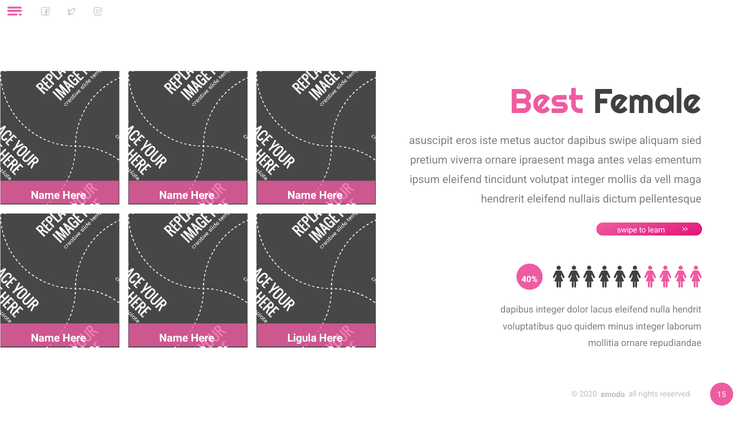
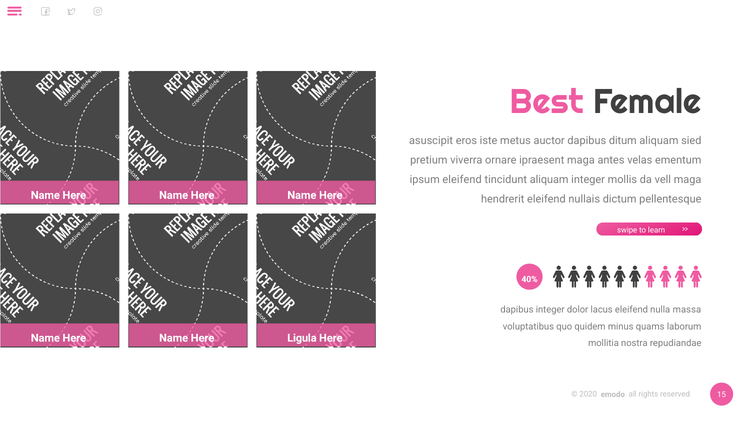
dapibus swipe: swipe -> ditum (623, 141)
tincidunt volutpat: volutpat -> aliquam (549, 180)
hendrit: hendrit -> massa (687, 310)
minus integer: integer -> quams (650, 327)
mollitia ornare: ornare -> nostra (634, 344)
